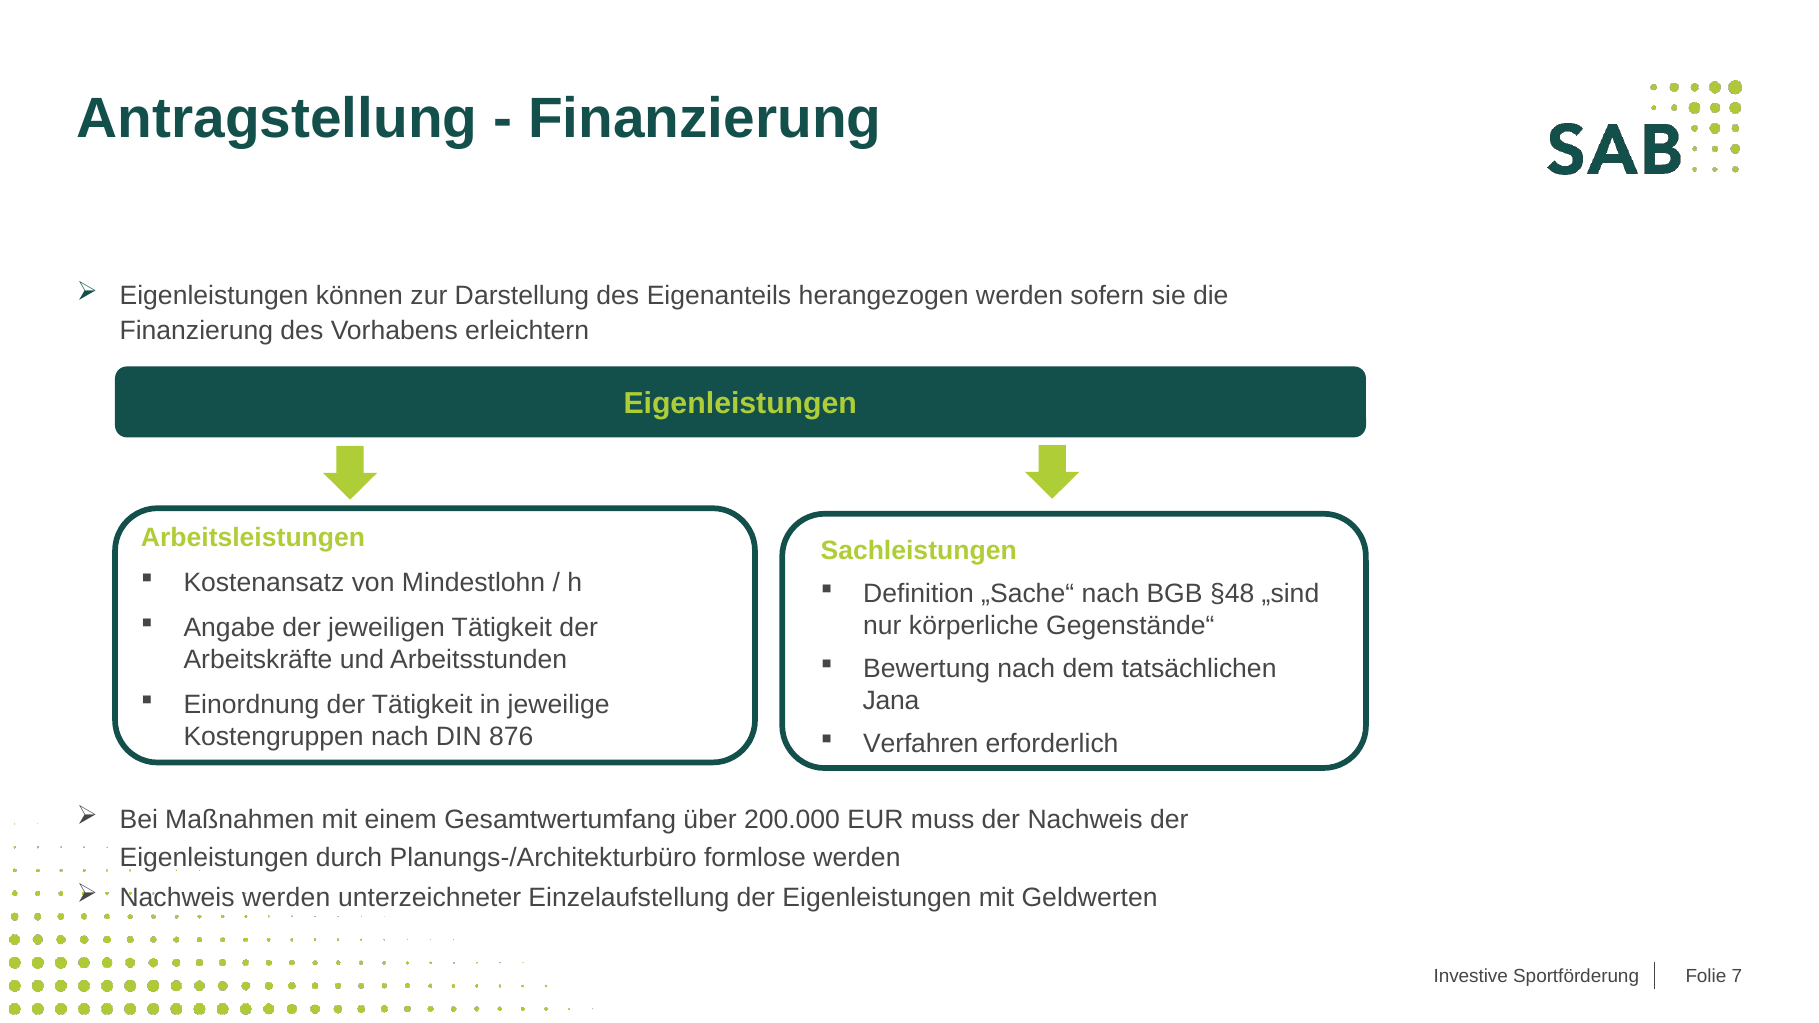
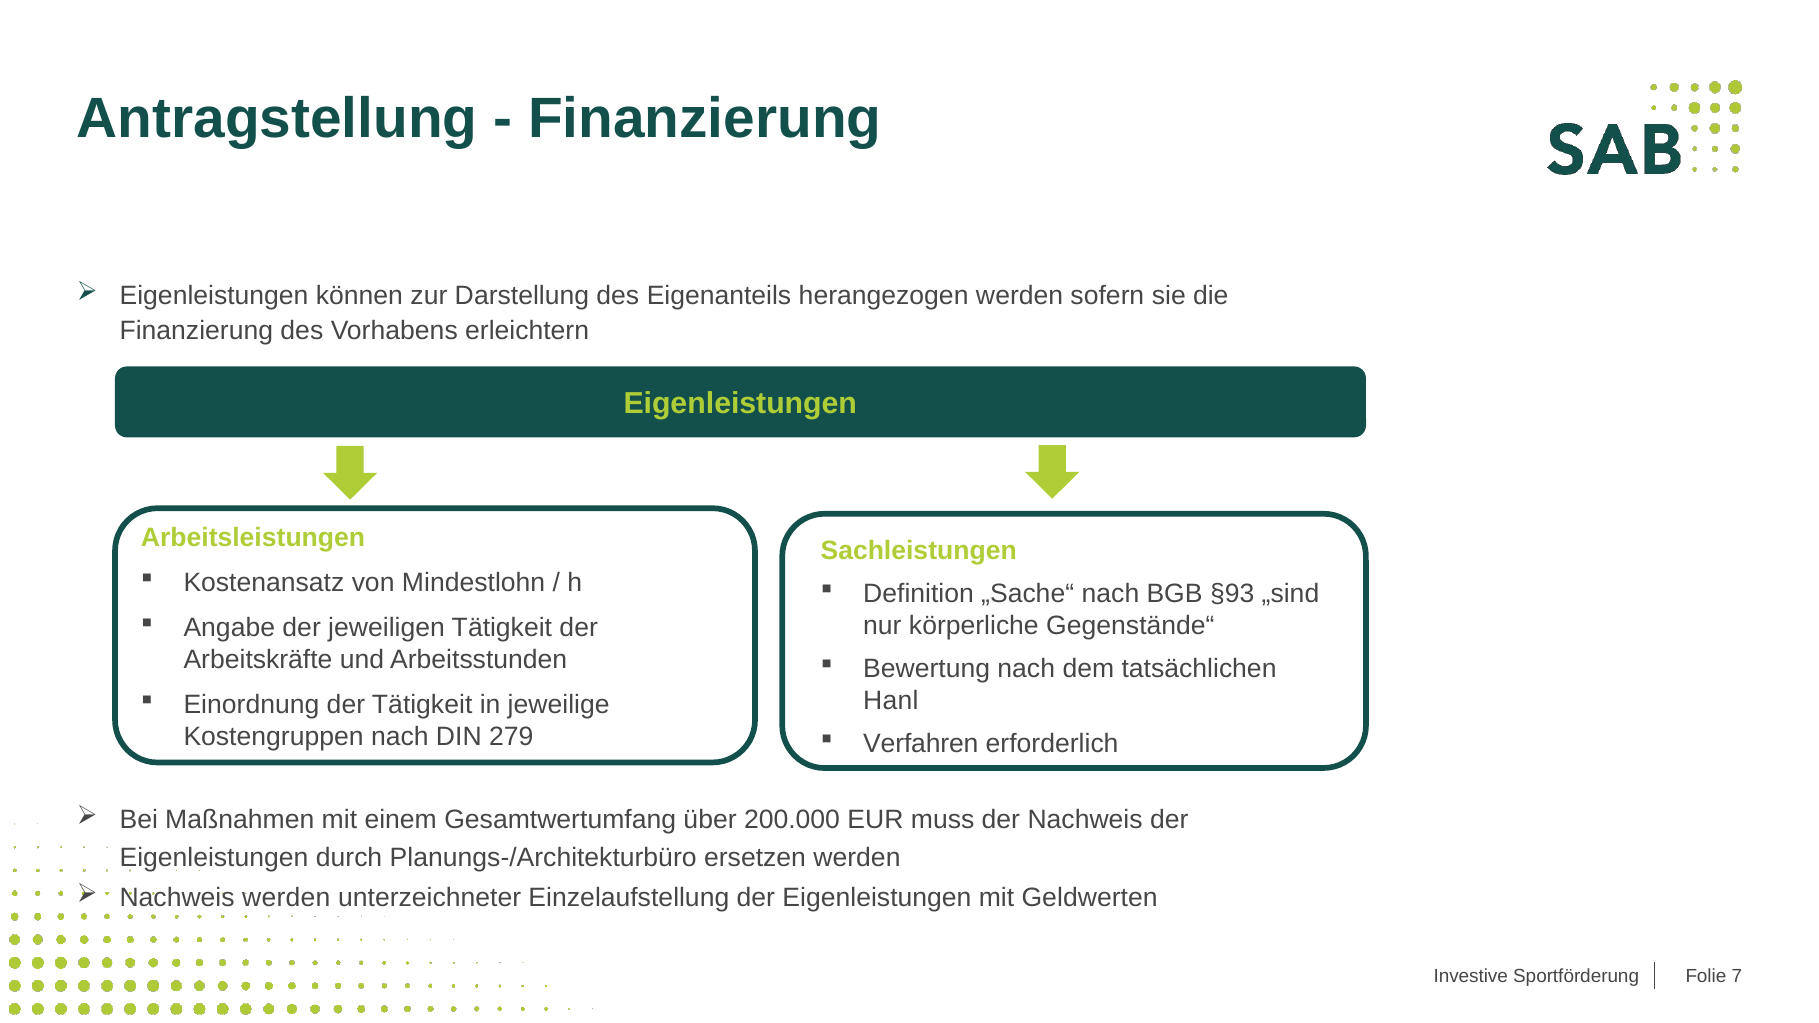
§48: §48 -> §93 (1232, 594)
Jana: Jana -> Hanl (891, 701)
876: 876 -> 279 (511, 737)
formlose: formlose -> ersetzen (755, 858)
